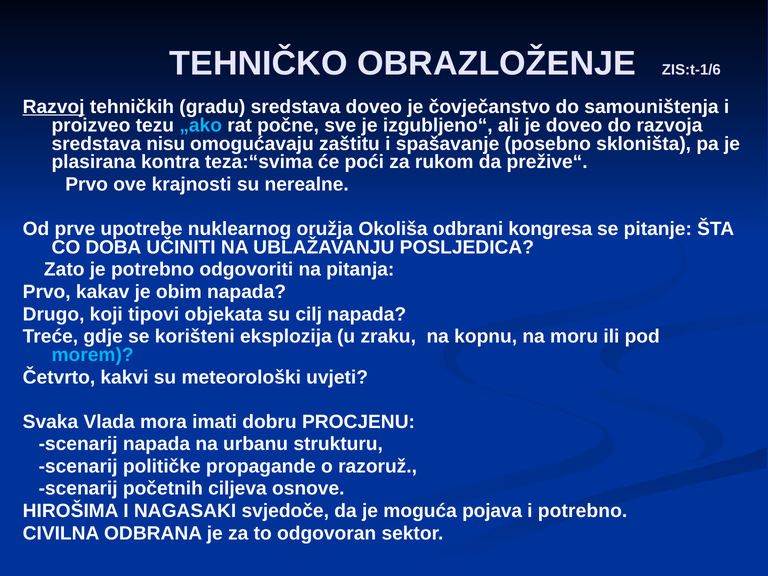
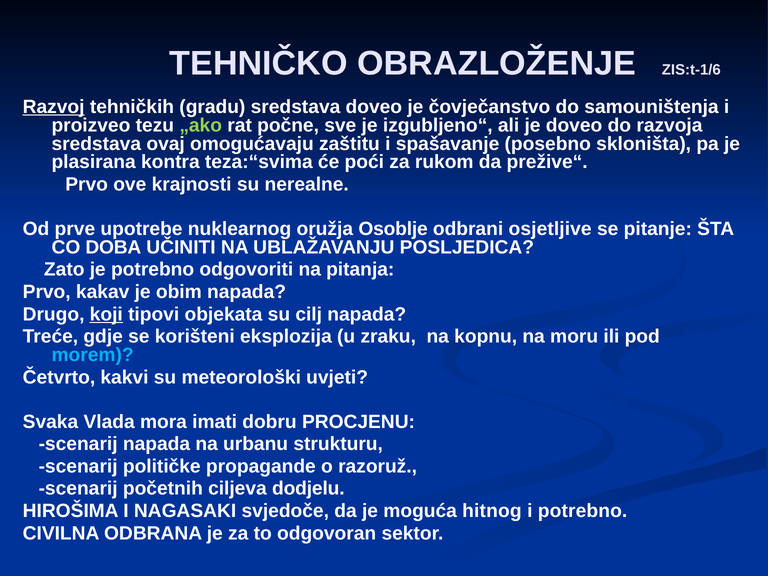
„ako colour: light blue -> light green (201, 125)
nisu: nisu -> ovaj (166, 144)
Okoliša: Okoliša -> Osoblje (393, 229)
kongresa: kongresa -> osjetljive (550, 229)
koji underline: none -> present (106, 314)
osnove: osnove -> dodjelu (308, 489)
pojava: pojava -> hitnog (492, 511)
